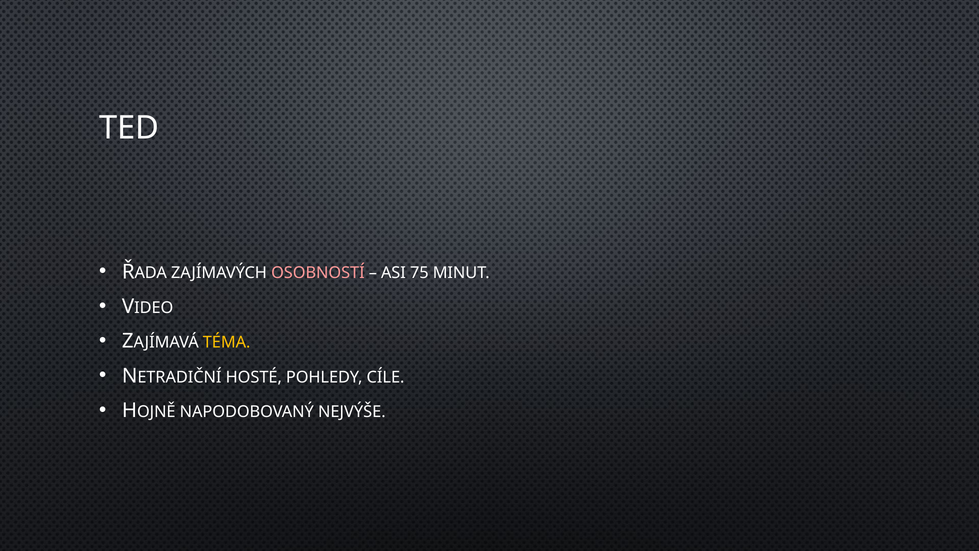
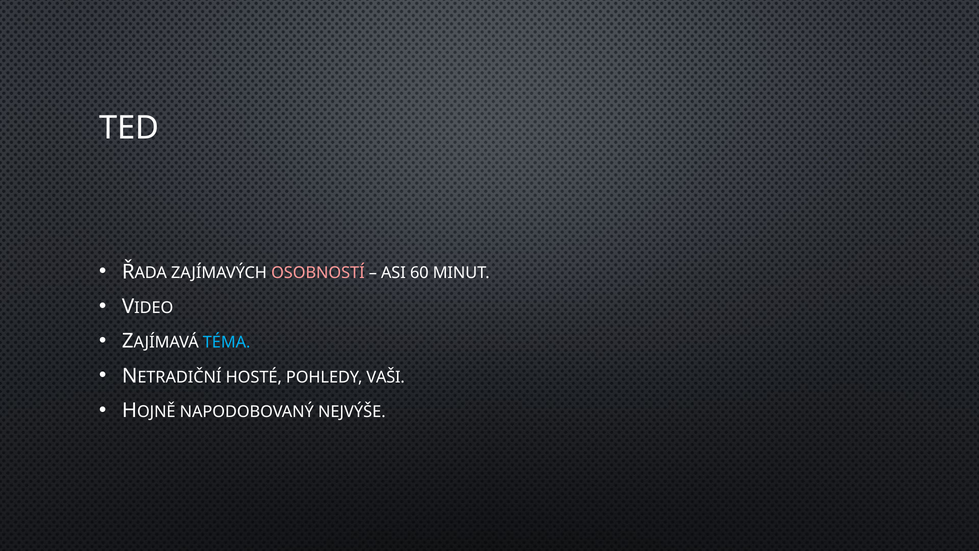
75: 75 -> 60 (419, 273)
TÉMA colour: yellow -> light blue (227, 342)
CÍLE: CÍLE -> VAŠI (386, 377)
